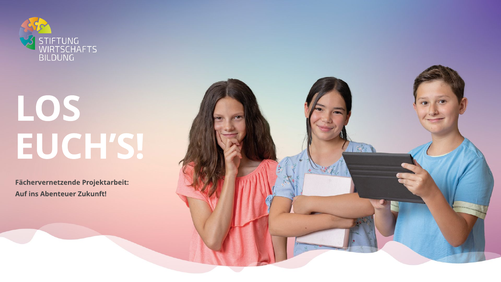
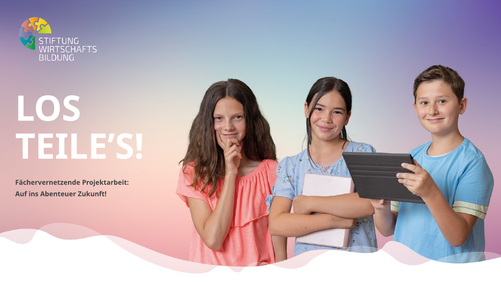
EUCH’S: EUCH’S -> TEILE’S (80, 147)
